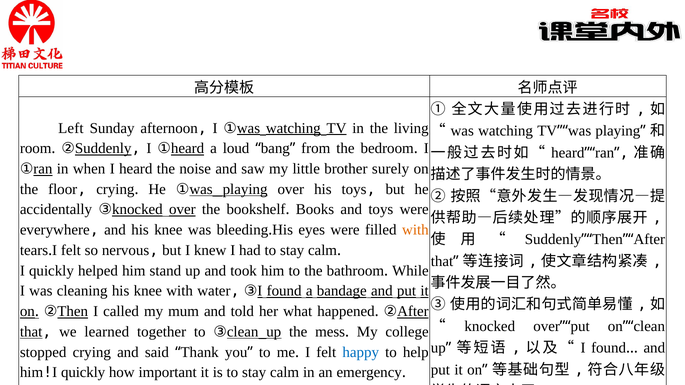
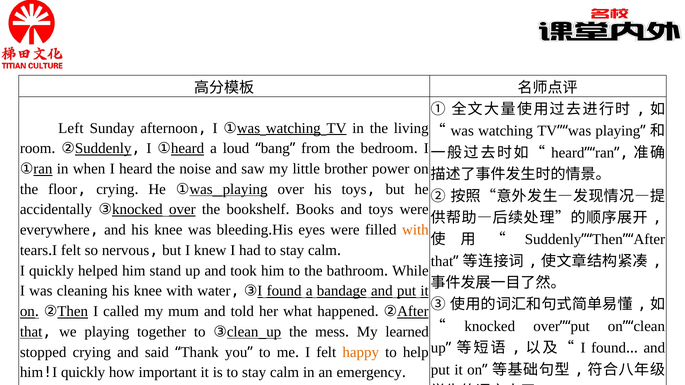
surely: surely -> power (391, 169)
we learned: learned -> playing (107, 332)
college: college -> learned (407, 332)
happy colour: blue -> orange (361, 352)
